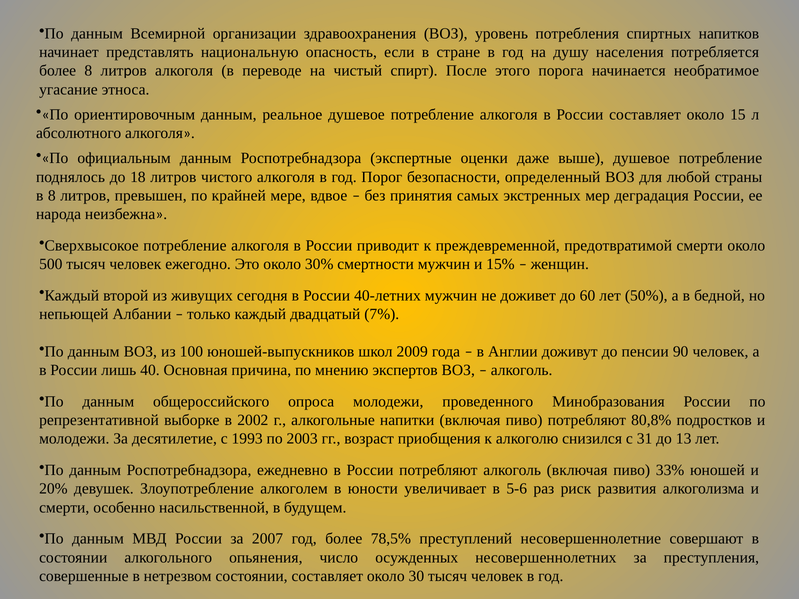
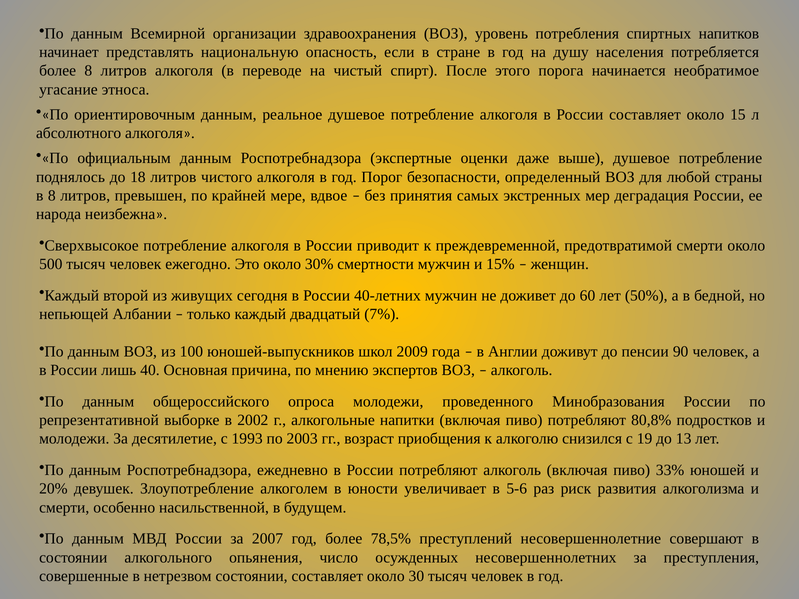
31: 31 -> 19 (645, 439)
